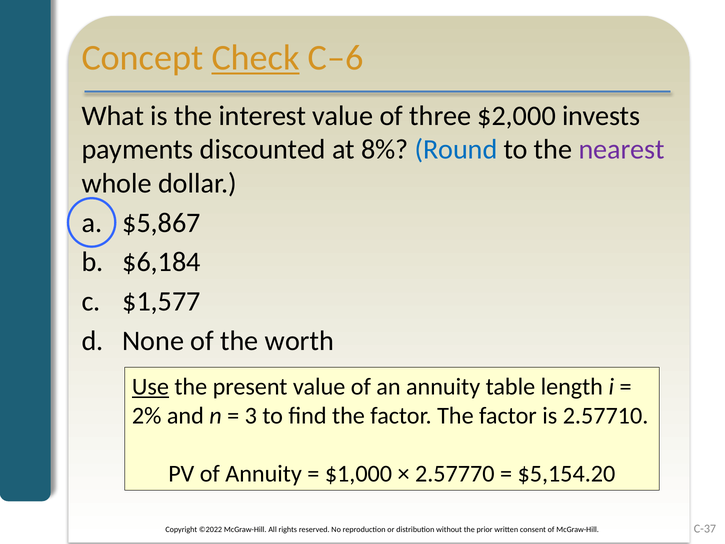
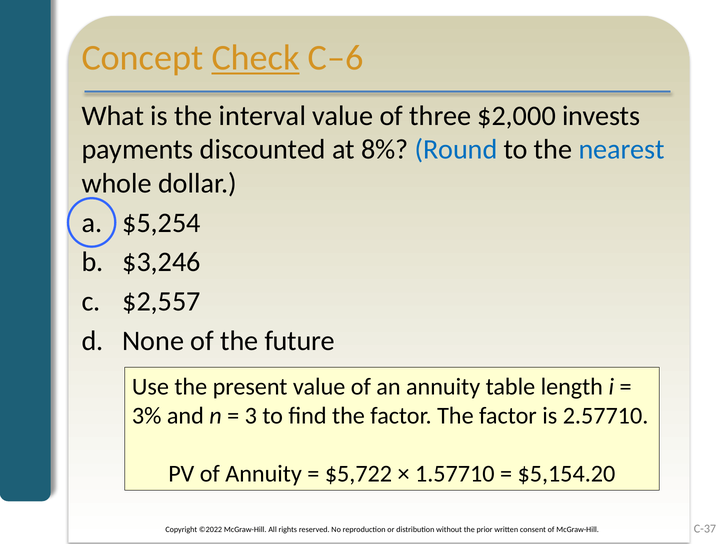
interest: interest -> interval (262, 116)
nearest colour: purple -> blue (622, 149)
$5,867: $5,867 -> $5,254 (161, 223)
$6,184: $6,184 -> $3,246 (161, 262)
$1,577: $1,577 -> $2,557 (161, 301)
worth: worth -> future (300, 341)
Use underline: present -> none (150, 387)
2%: 2% -> 3% (147, 416)
$1,000: $1,000 -> $5,722 (358, 474)
2.57770: 2.57770 -> 1.57710 (455, 474)
